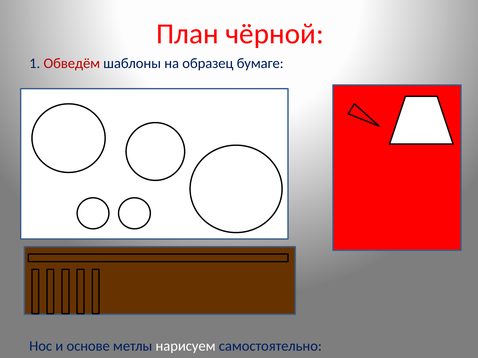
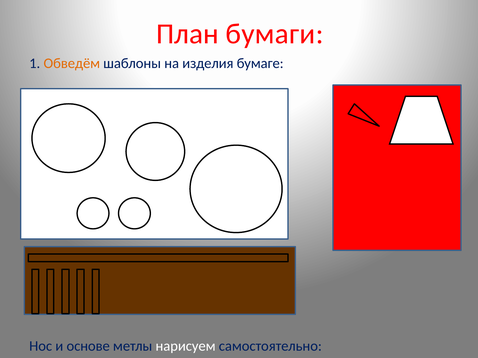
чёрной: чёрной -> бумаги (275, 34)
Обведём colour: red -> orange (72, 63)
образец: образец -> изделия (208, 63)
